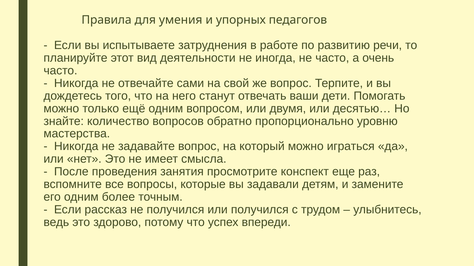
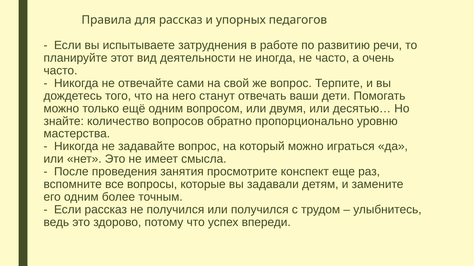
для умения: умения -> рассказ (181, 20)
